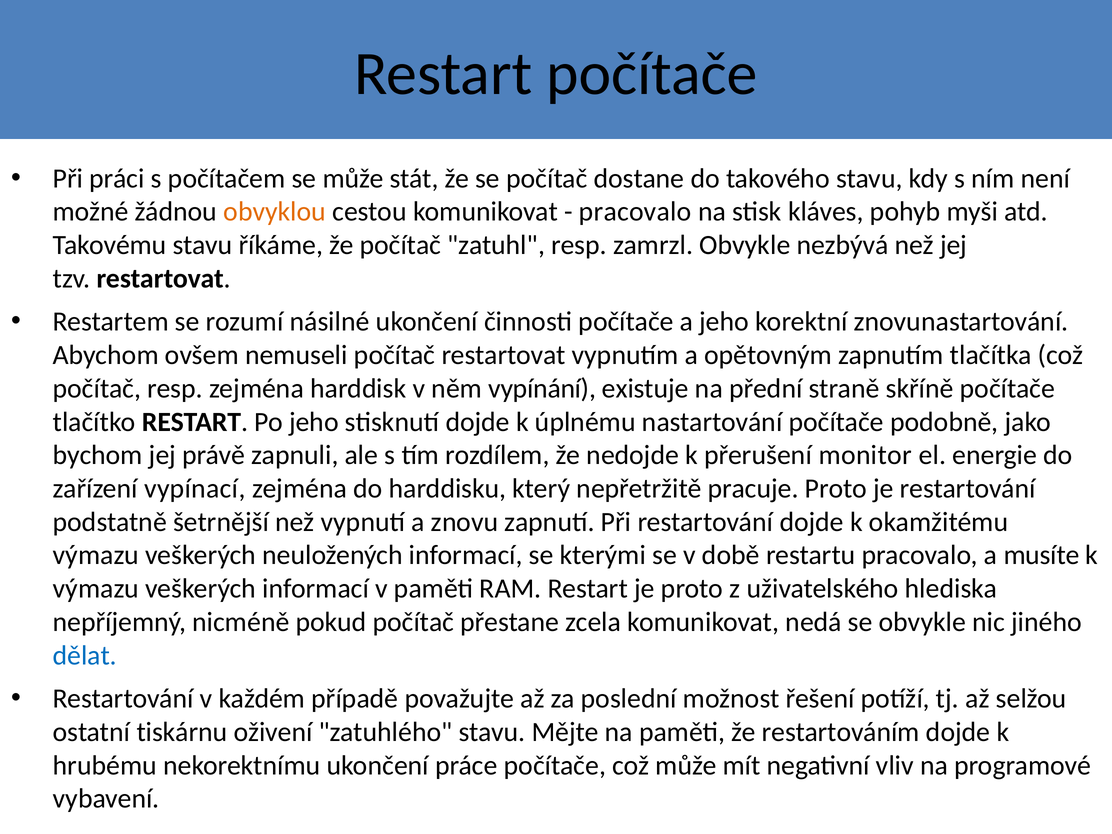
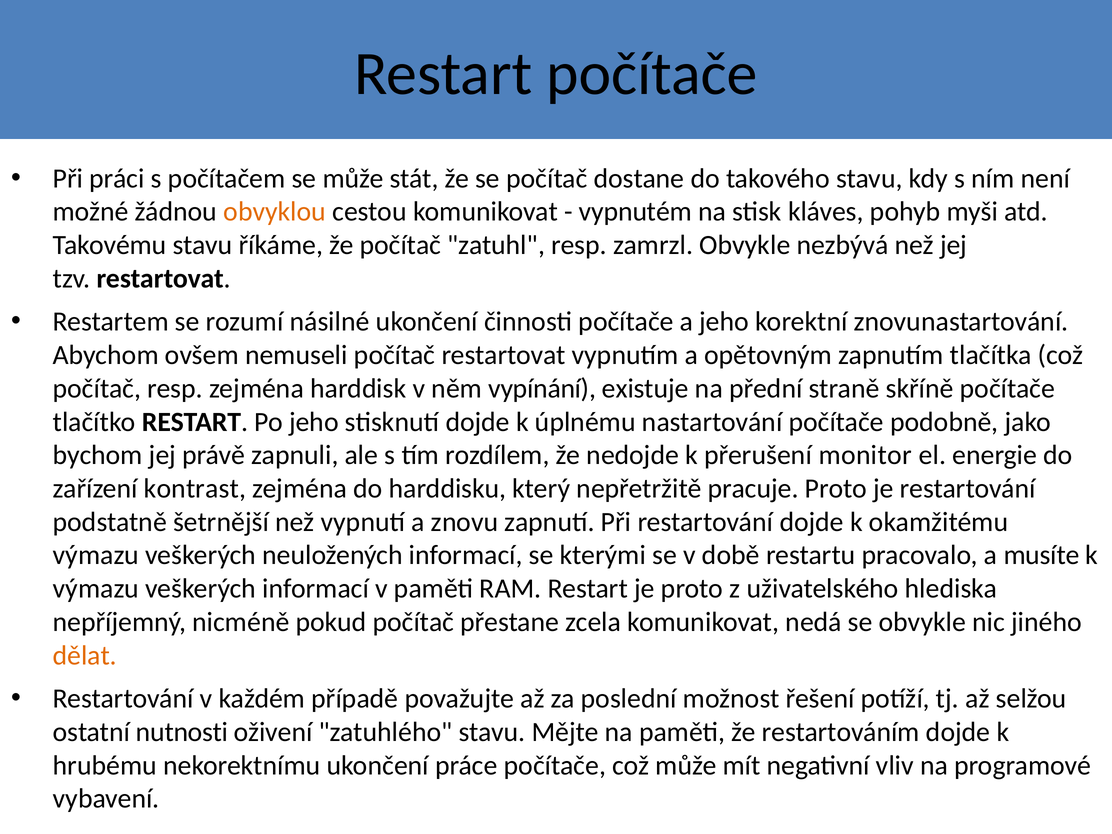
pracovalo: pracovalo -> vypnutém (635, 212)
vypínací: vypínací -> kontrast (195, 489)
dělat colour: blue -> orange (85, 655)
tiskárnu: tiskárnu -> nutnosti (182, 732)
